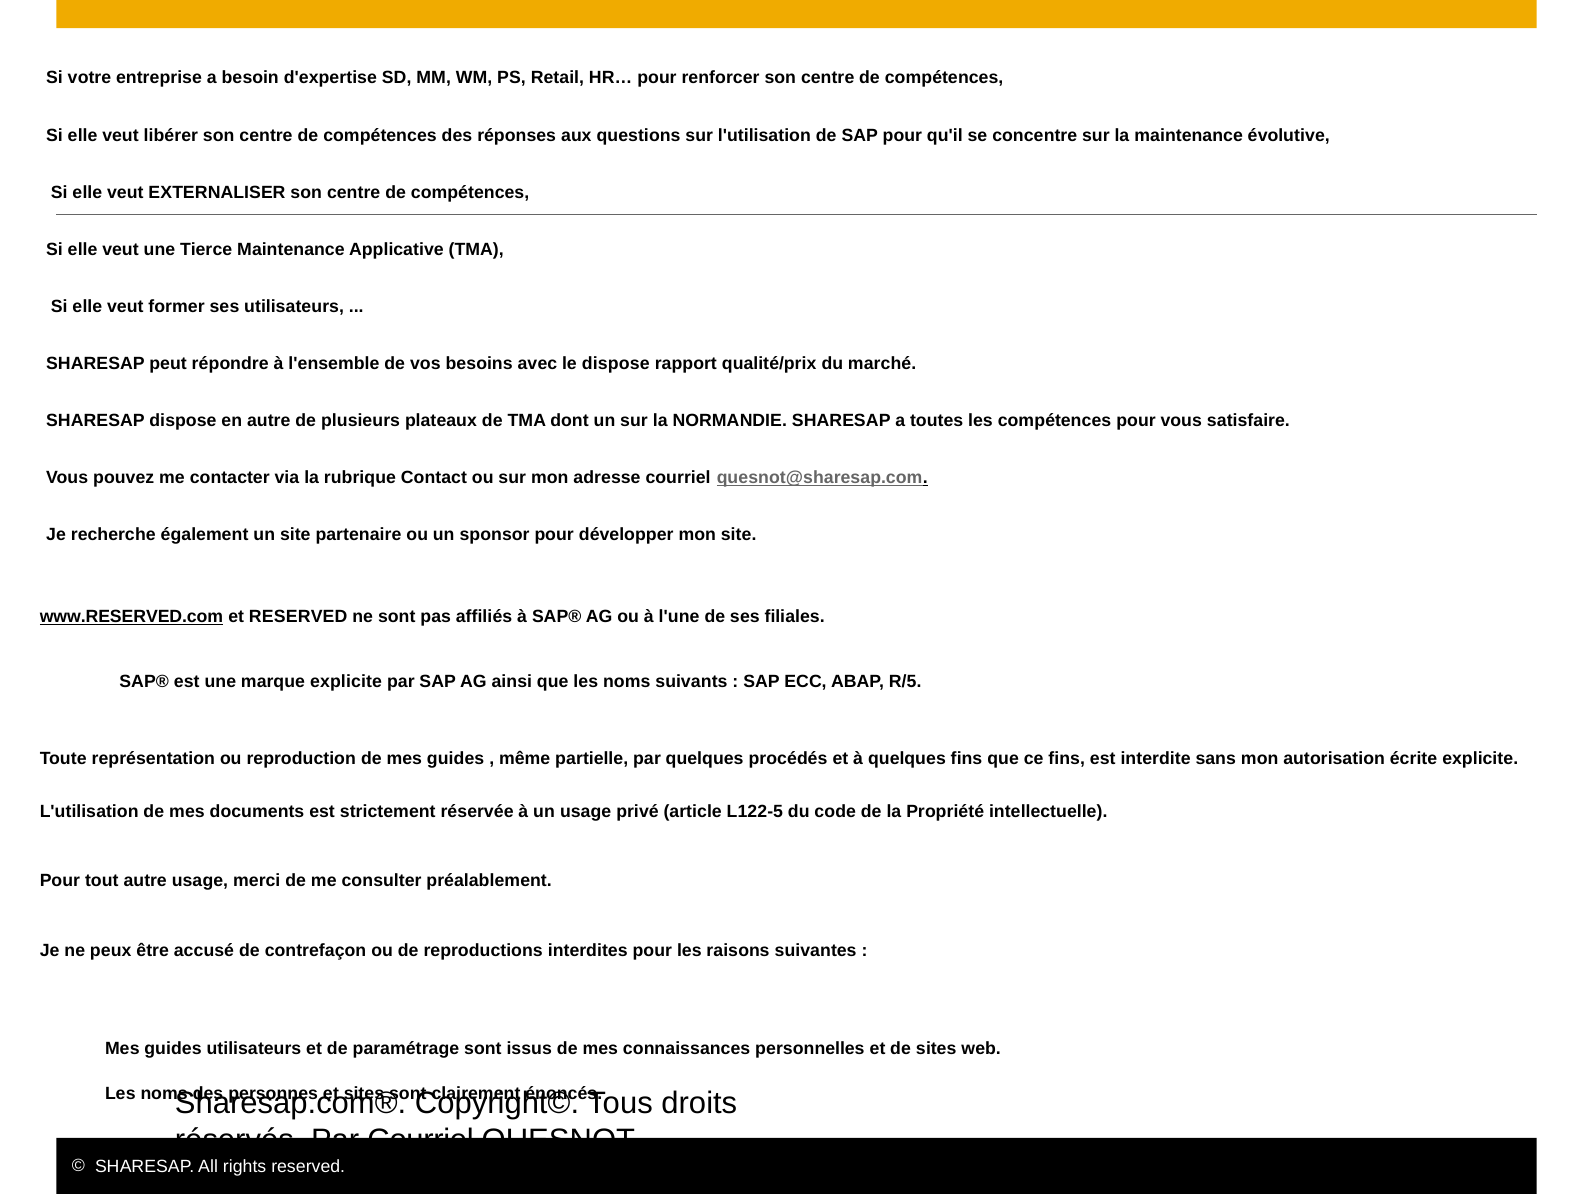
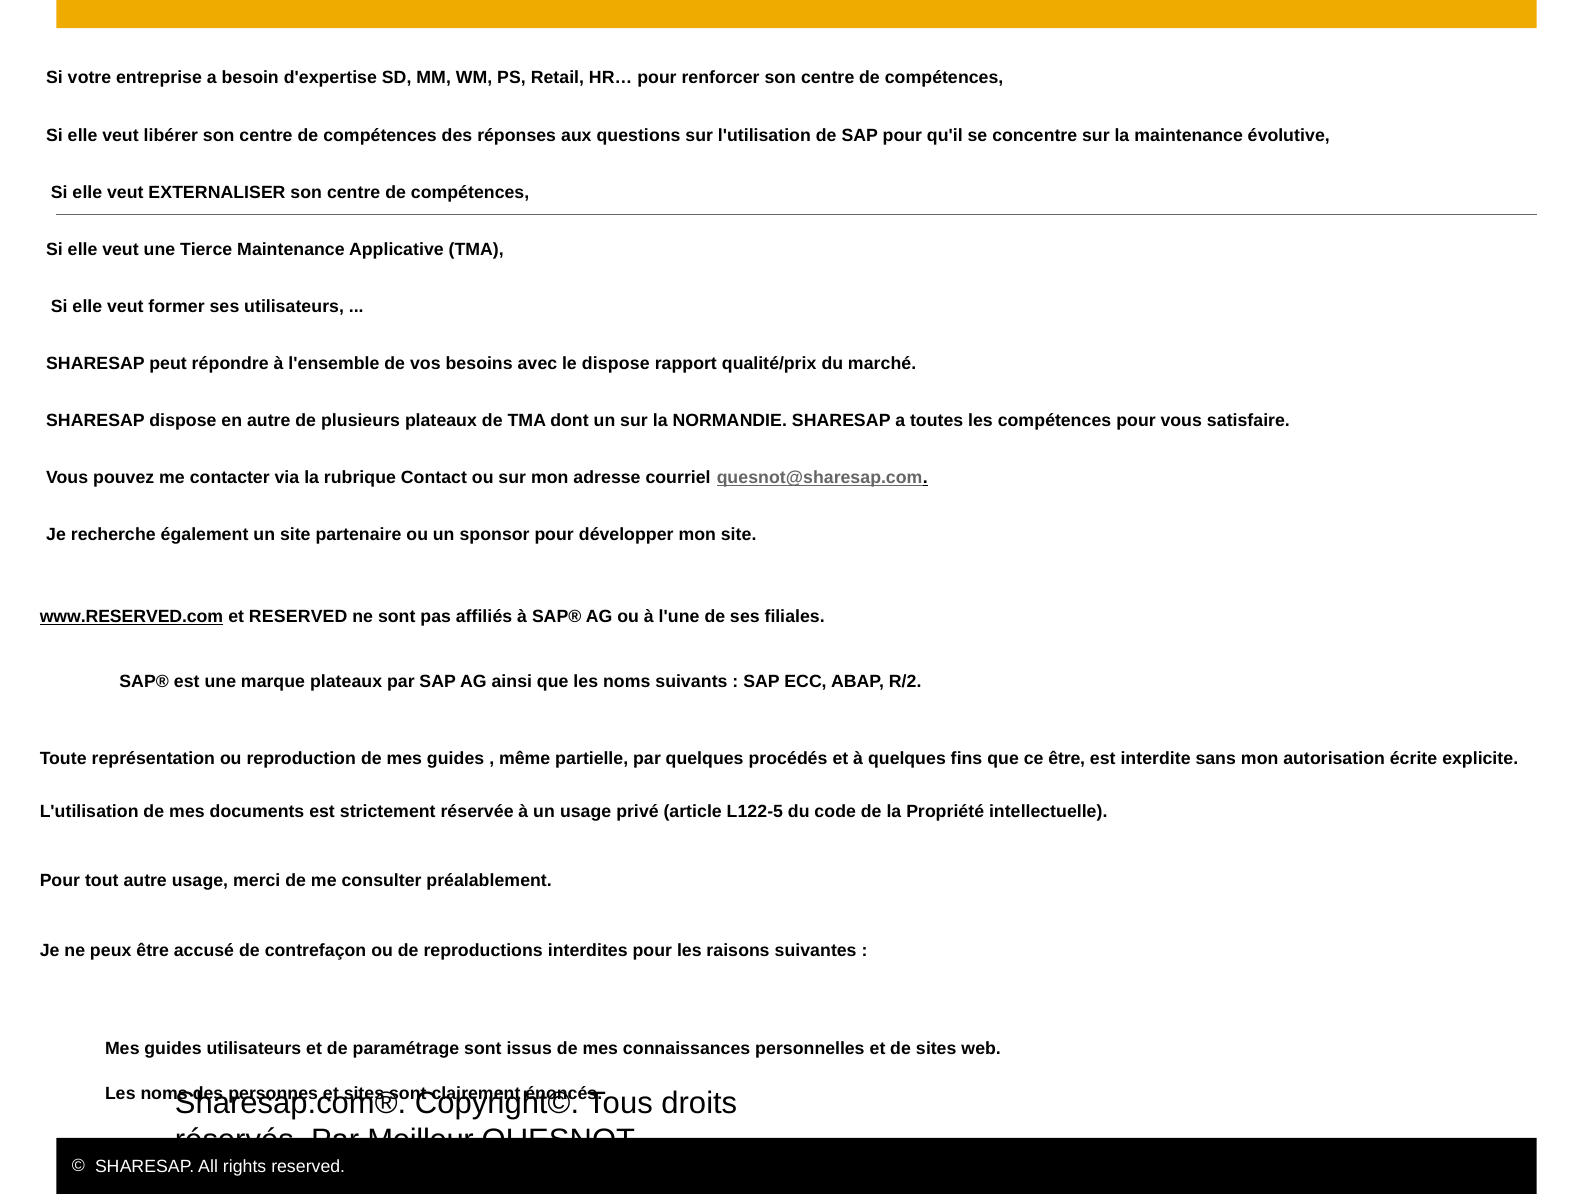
marque explicite: explicite -> plateaux (346, 682)
R/5: R/5 -> R/2 (905, 682)
ce fins: fins -> être (1067, 759)
Par Courriel: Courriel -> Meilleur (421, 1141)
